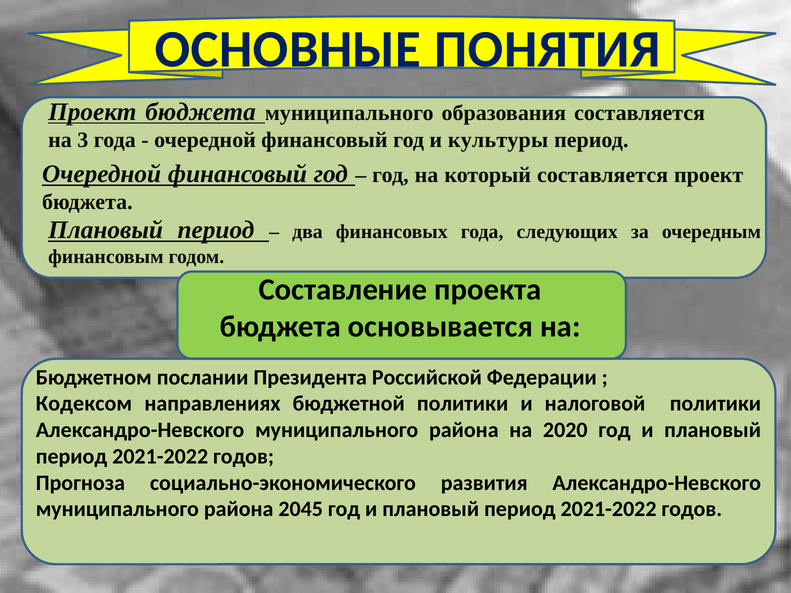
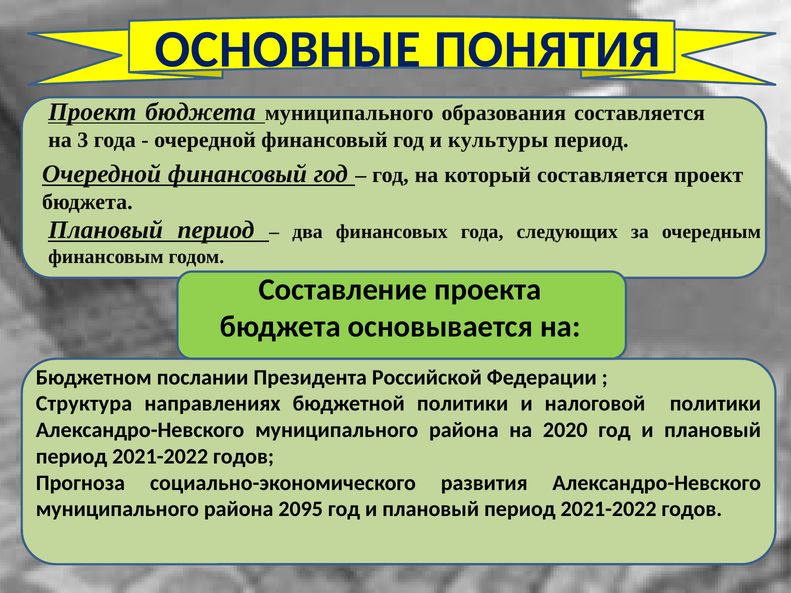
Кодексом: Кодексом -> Структура (84, 404)
2045: 2045 -> 2095 (301, 509)
